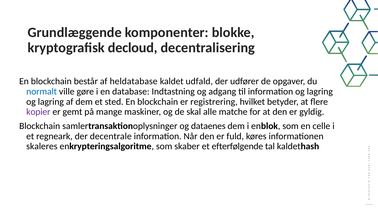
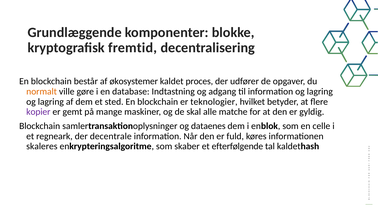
decloud: decloud -> fremtid (133, 48)
heldatabase: heldatabase -> økosystemer (134, 82)
udfald: udfald -> proces (199, 82)
normalt colour: blue -> orange (42, 92)
registrering: registrering -> teknologier (214, 102)
